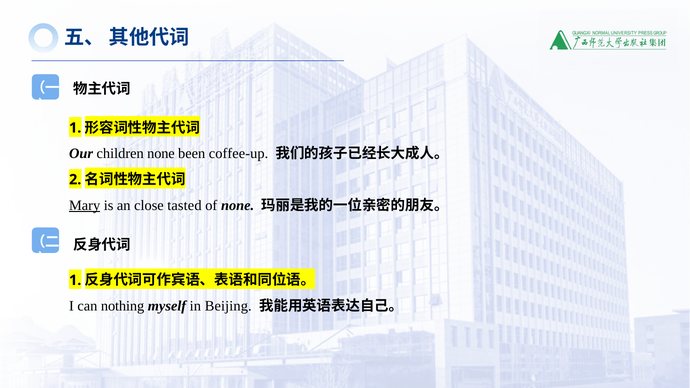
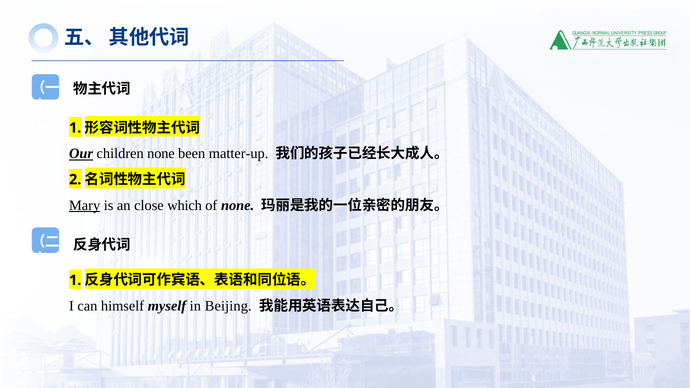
Our underline: none -> present (81, 154)
coffee-up: coffee-up -> matter-up (239, 154)
tasted: tasted -> which (185, 205)
nothing: nothing -> himself (123, 306)
